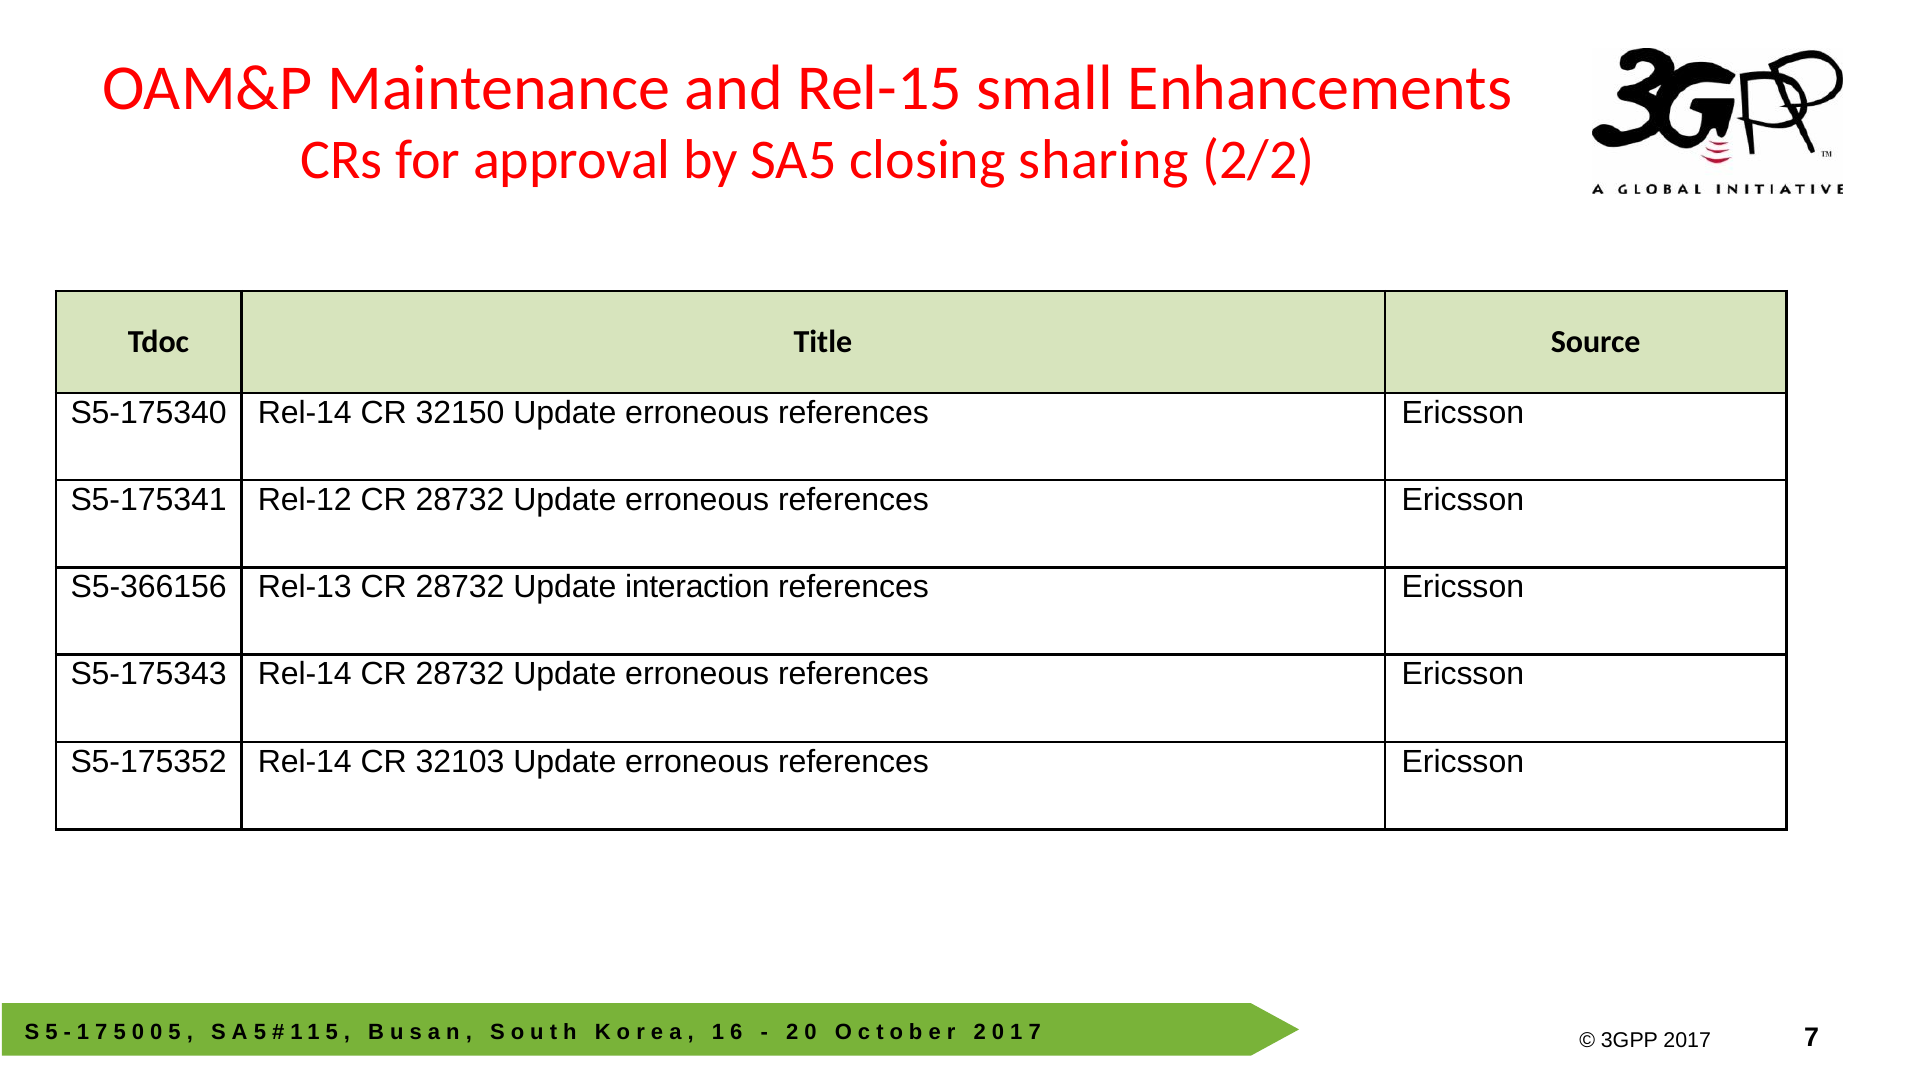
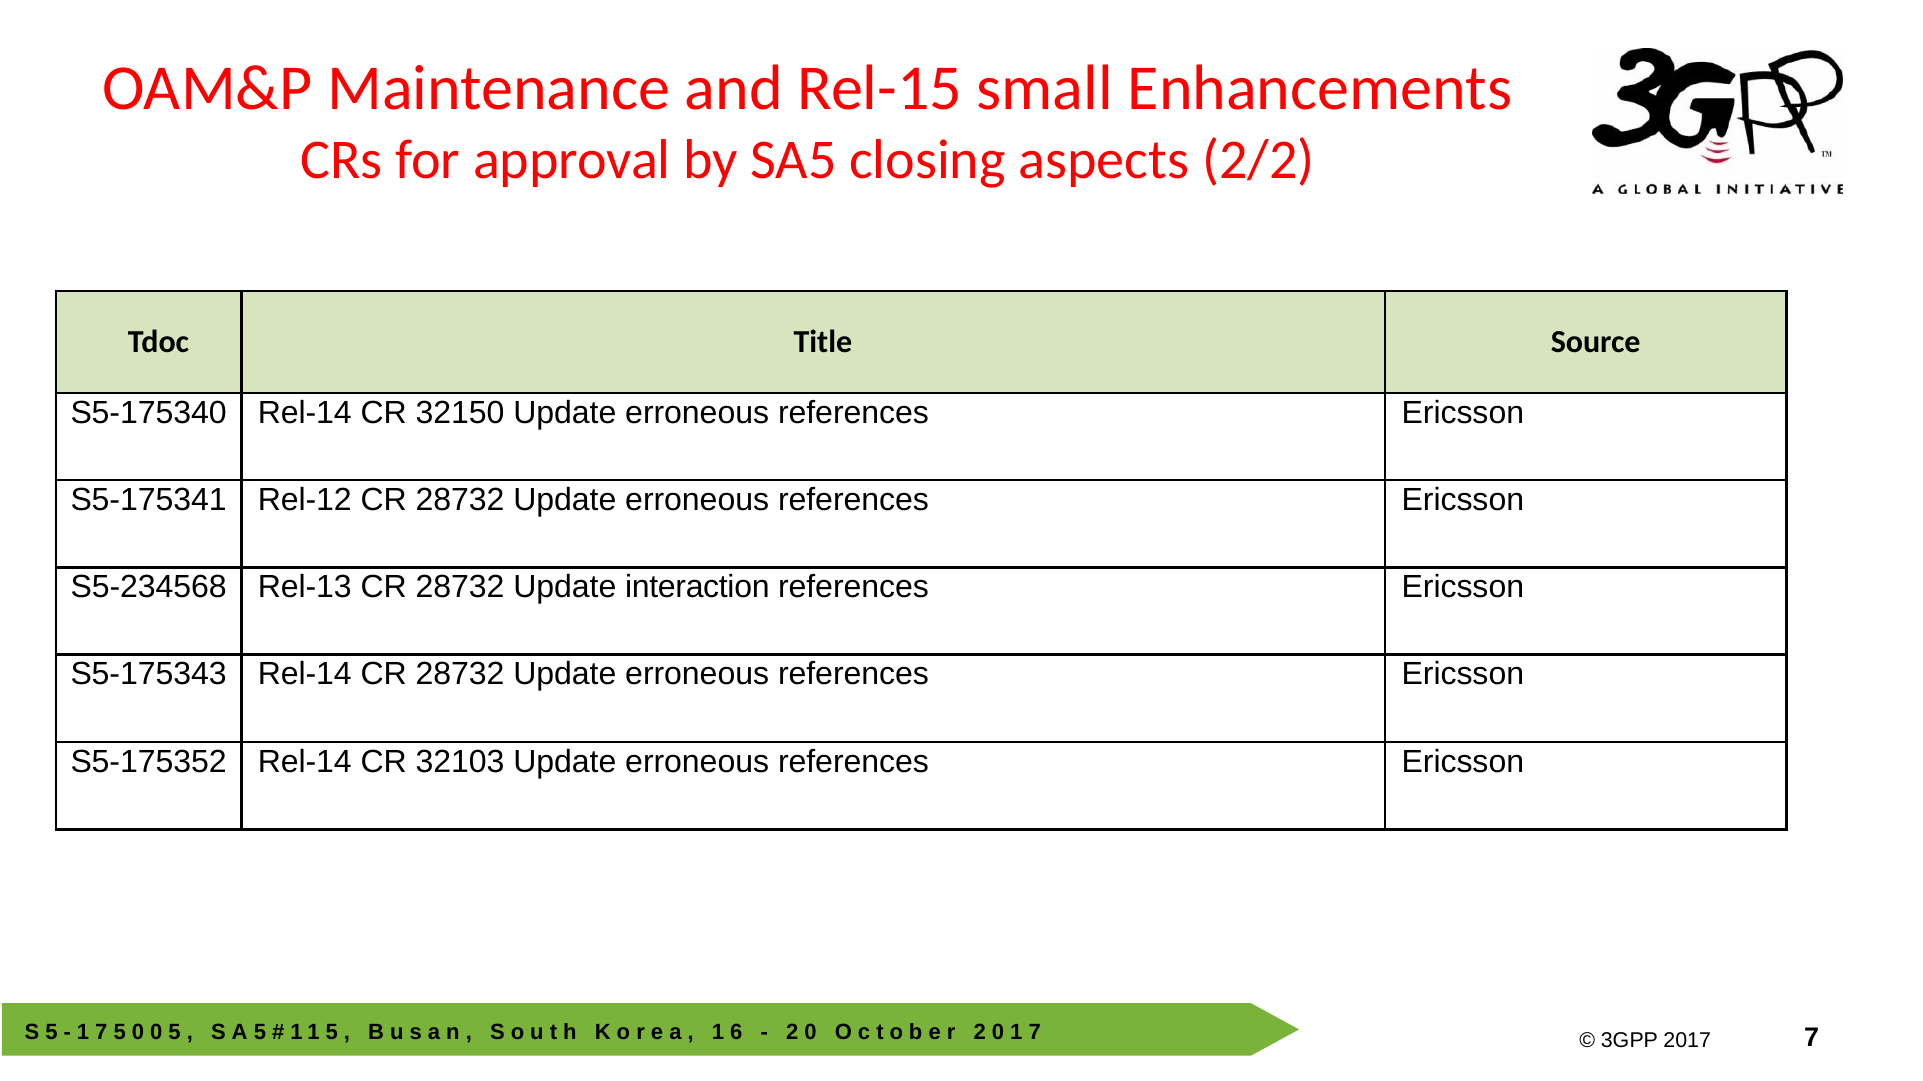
sharing: sharing -> aspects (1104, 160)
S5-366156: S5-366156 -> S5-234568 (149, 588)
